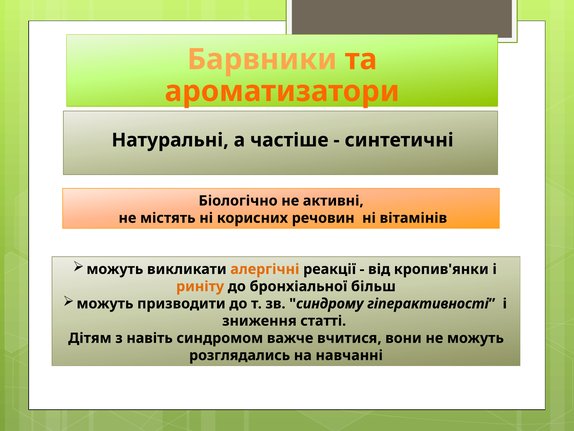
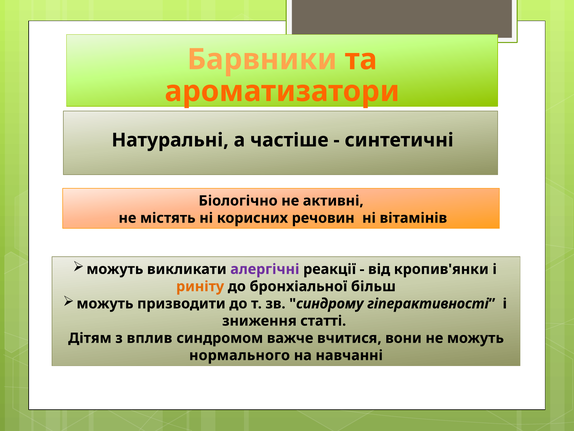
алергічні colour: orange -> purple (265, 269)
навіть: навіть -> вплив (149, 338)
розглядались: розглядались -> нормального (239, 355)
